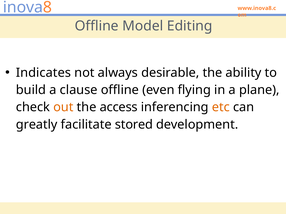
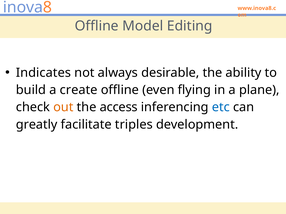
clause: clause -> create (79, 90)
etc colour: orange -> blue (221, 107)
stored: stored -> triples (134, 125)
